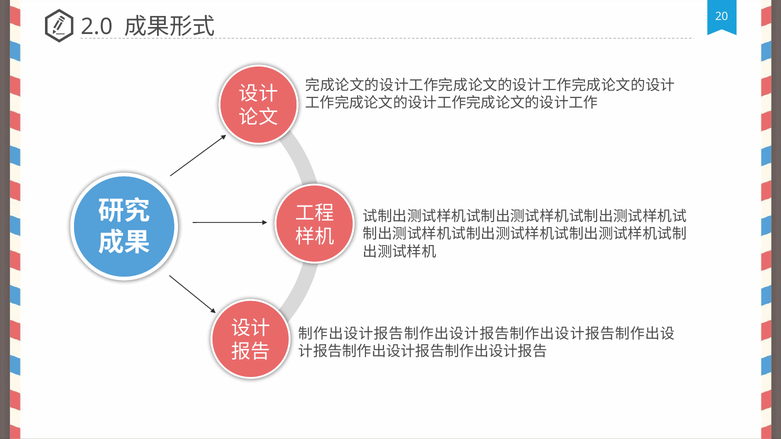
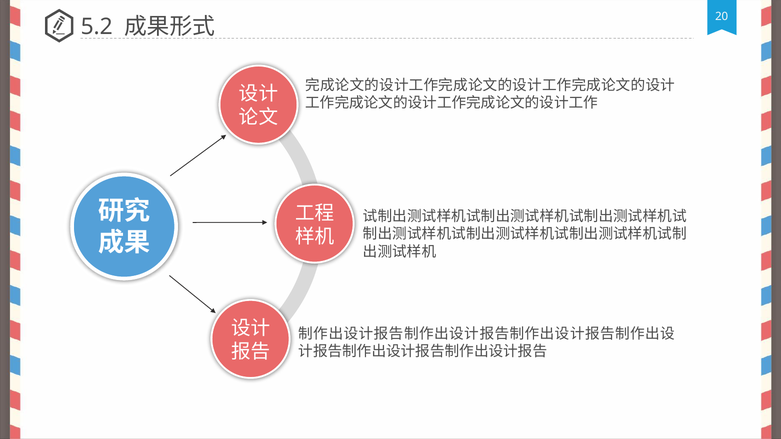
2.0: 2.0 -> 5.2 (97, 27)
